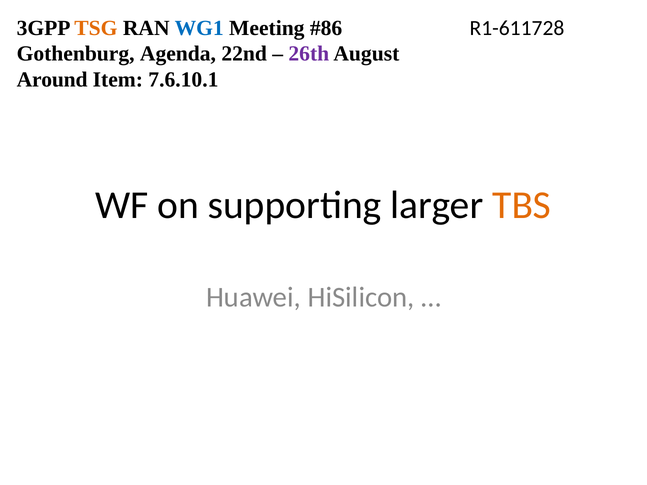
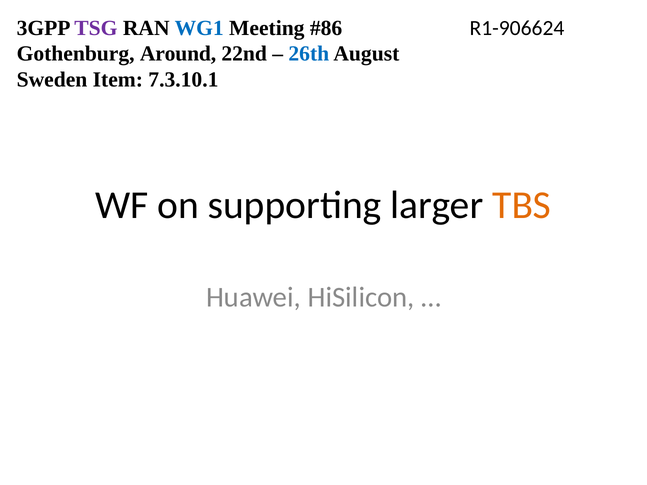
TSG colour: orange -> purple (96, 28)
R1-611728: R1-611728 -> R1-906624 (517, 28)
Agenda: Agenda -> Around (178, 54)
26th colour: purple -> blue (309, 54)
Around: Around -> Sweden (52, 80)
7.6.10.1: 7.6.10.1 -> 7.3.10.1 (183, 80)
